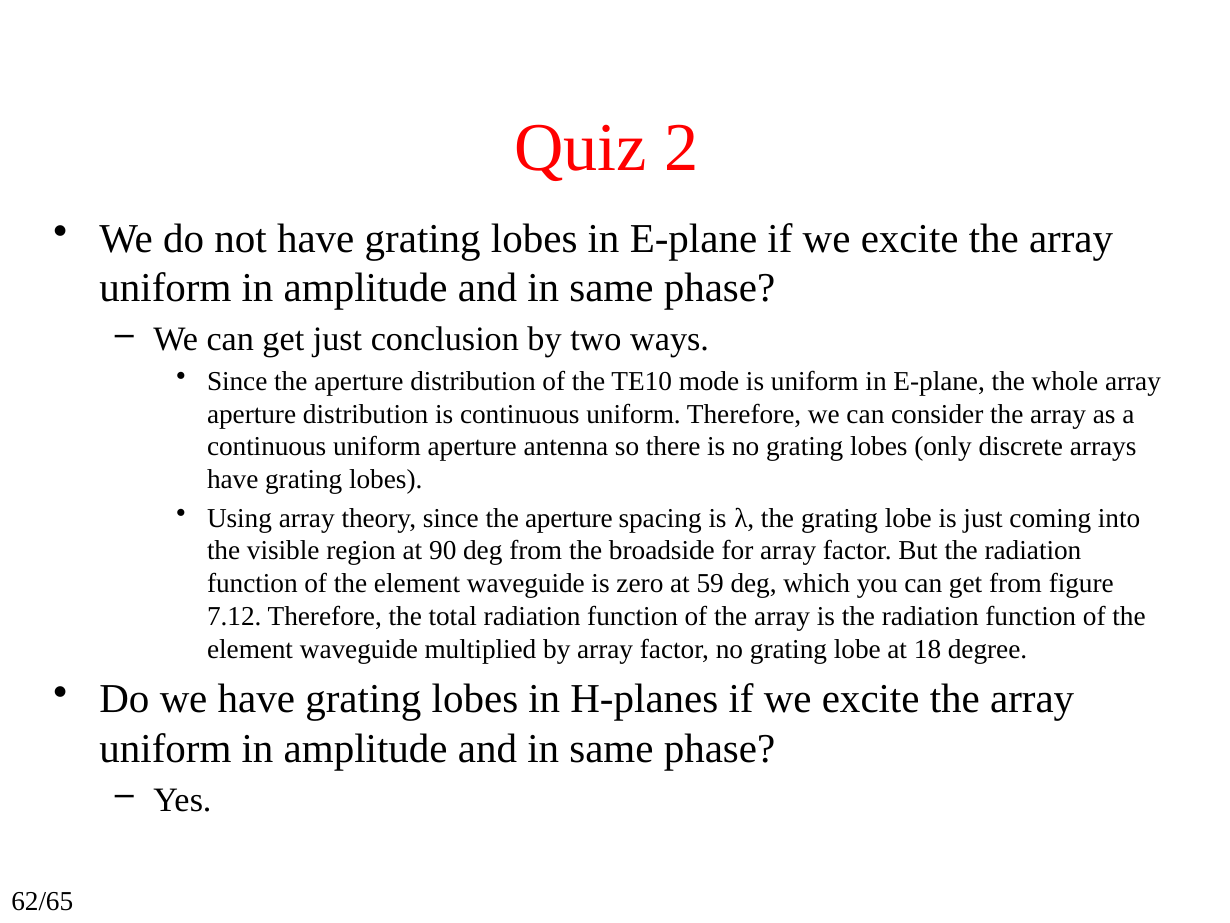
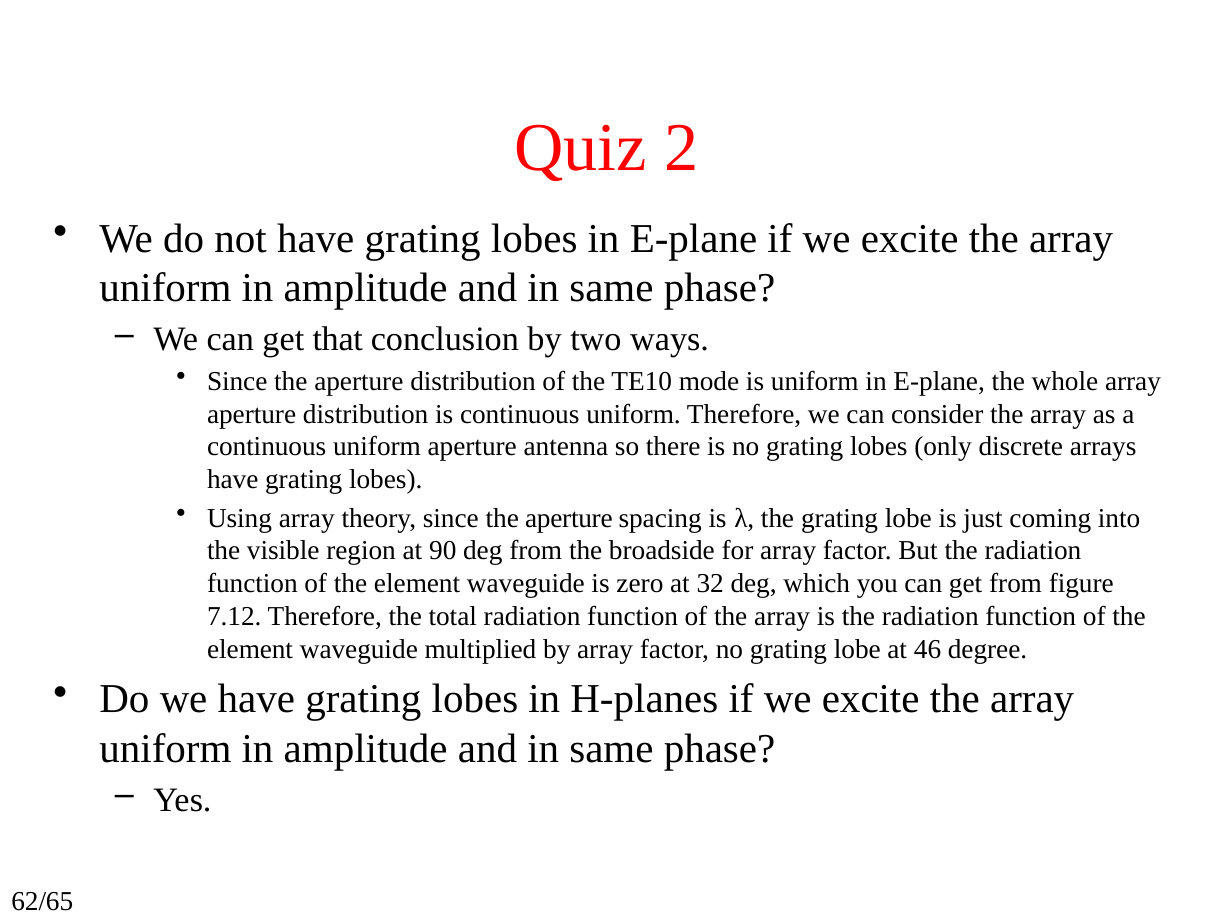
get just: just -> that (338, 339)
59: 59 -> 32 (710, 583)
18: 18 -> 46 (928, 649)
